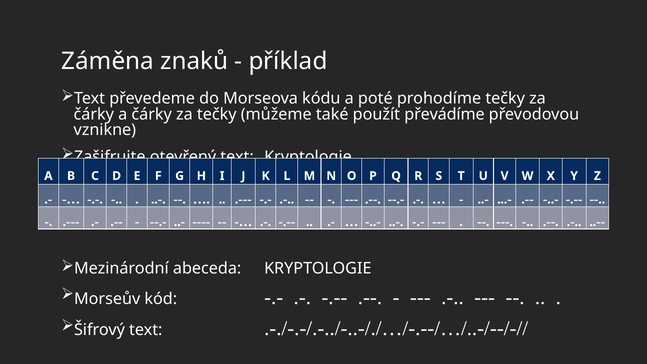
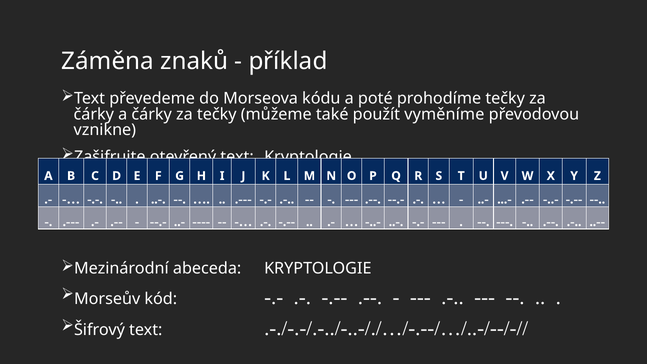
převádíme: převádíme -> vyměníme (444, 114)
